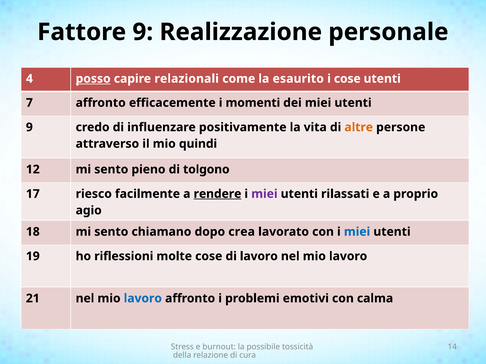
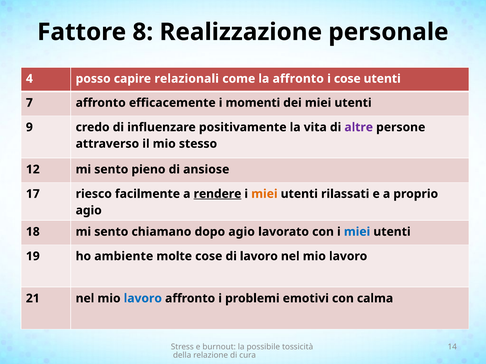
Fattore 9: 9 -> 8 (143, 32)
posso underline: present -> none (93, 79)
la esaurito: esaurito -> affronto (298, 79)
altre colour: orange -> purple (359, 127)
quindi: quindi -> stesso (198, 144)
tolgono: tolgono -> ansiose (206, 170)
miei colour: purple -> orange (264, 194)
dopo crea: crea -> agio (242, 232)
riflessioni: riflessioni -> ambiente (124, 257)
